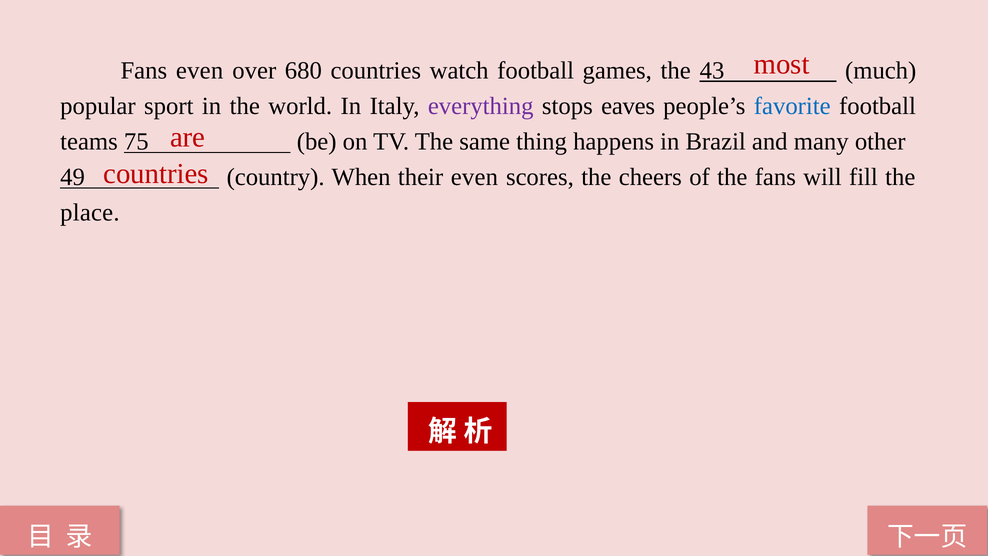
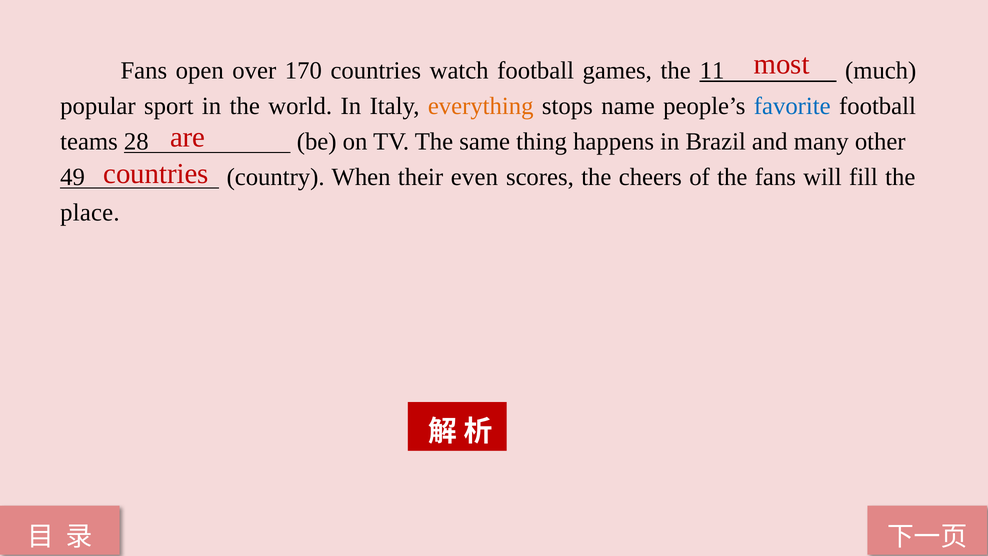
Fans even: even -> open (200, 70)
680: 680 -> 170 (303, 70)
43: 43 -> 11 (712, 70)
everything colour: purple -> orange (481, 106)
eaves: eaves -> name (628, 106)
75: 75 -> 28 (136, 141)
